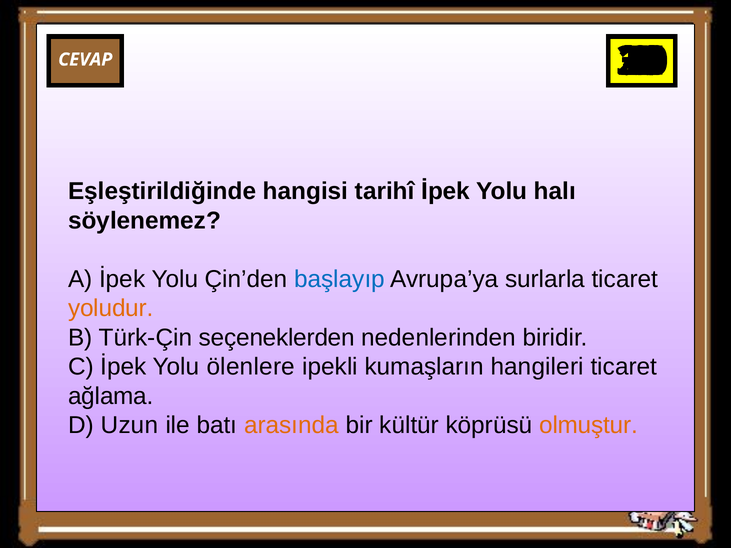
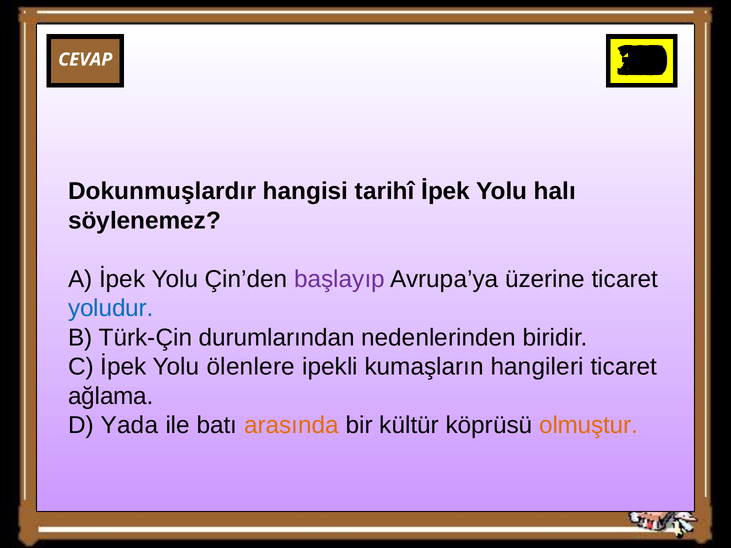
Eşleştirildiğinde: Eşleştirildiğinde -> Dokunmuşlardır (162, 191)
başlayıp colour: blue -> purple (340, 279)
surlarla: surlarla -> üzerine (545, 279)
yoludur colour: orange -> blue (111, 308)
seçeneklerden: seçeneklerden -> durumlarından (277, 338)
Uzun: Uzun -> Yada (129, 425)
